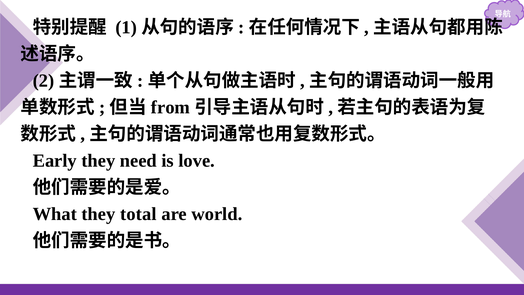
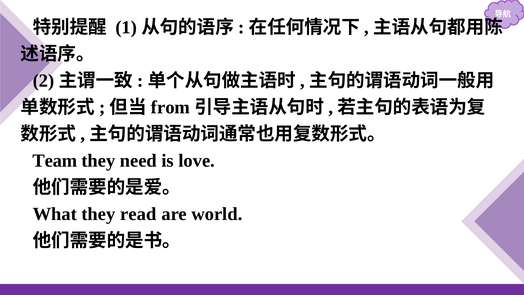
Early: Early -> Team (55, 161)
total: total -> read (138, 214)
